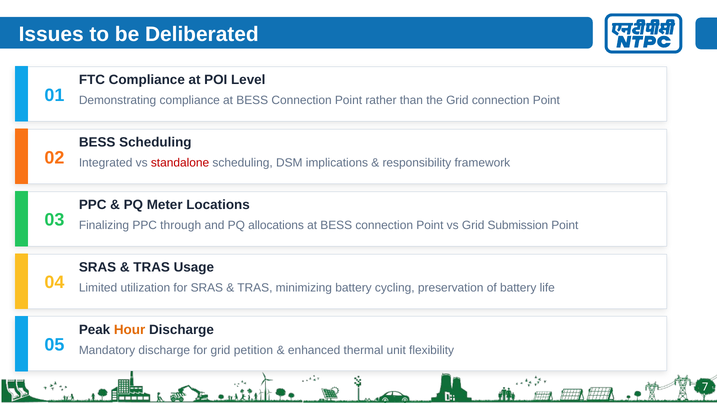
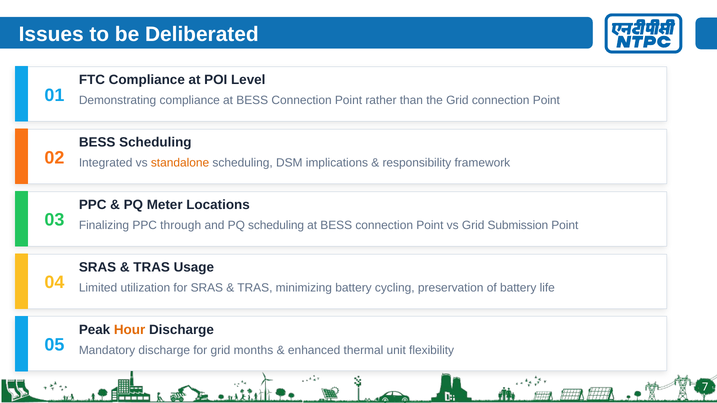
standalone colour: red -> orange (180, 163)
PQ allocations: allocations -> scheduling (276, 226)
petition: petition -> months (253, 350)
